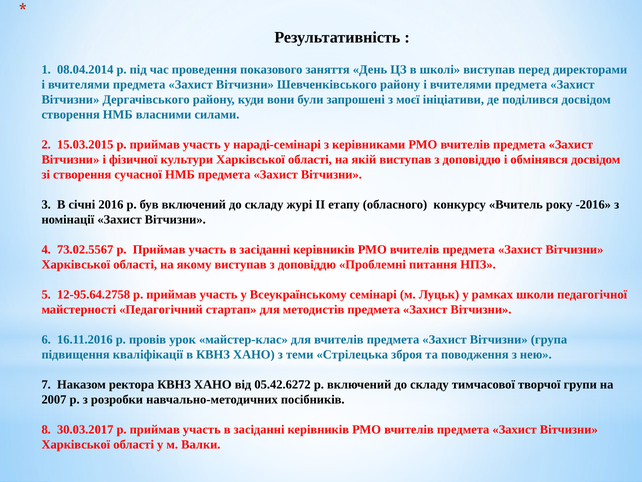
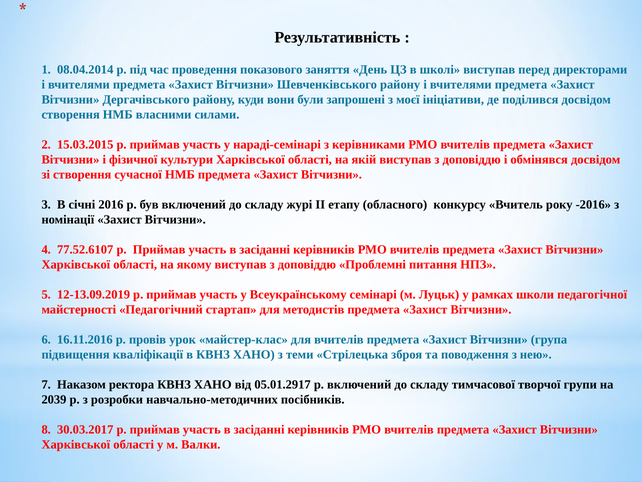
73.02.5567: 73.02.5567 -> 77.52.6107 (85, 249)
12-95.64.2758: 12-95.64.2758 -> 12-13.09.2019 (94, 294)
05.42.6272: 05.42.6272 -> 05.01.2917 (283, 384)
2007: 2007 -> 2039 (54, 399)
